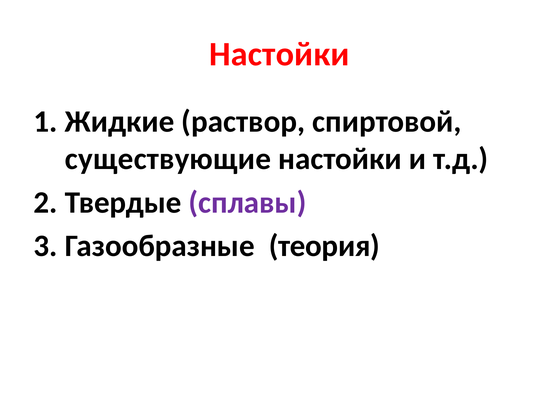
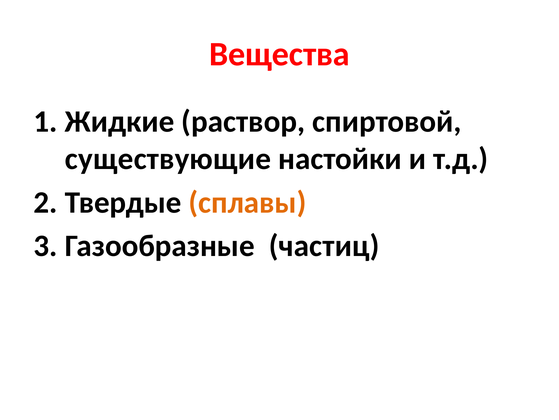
Настойки: Настойки -> Вещества (279, 54)
сплавы colour: purple -> orange (247, 202)
теория: теория -> частиц (324, 246)
